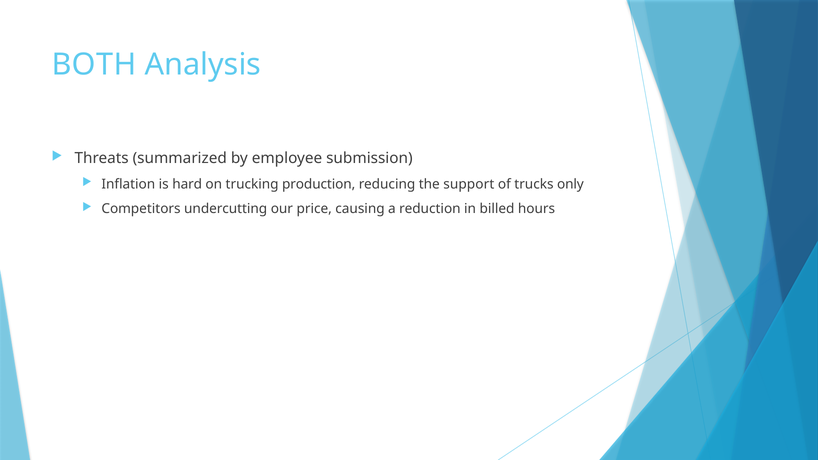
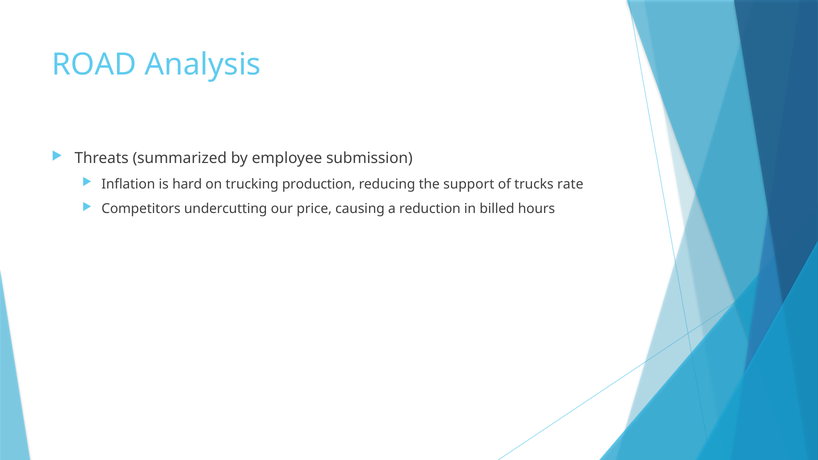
BOTH: BOTH -> ROAD (94, 65)
only: only -> rate (570, 184)
